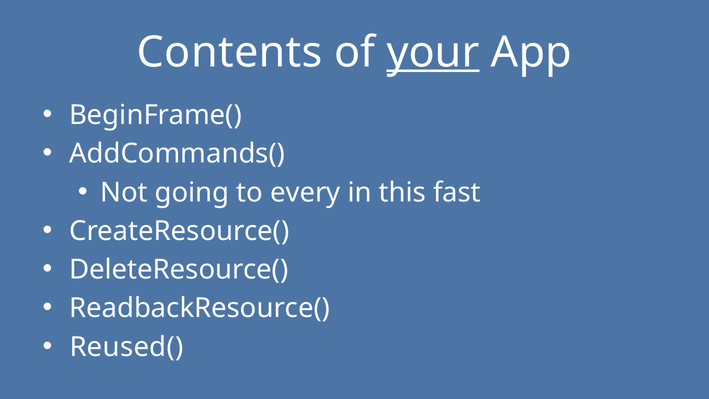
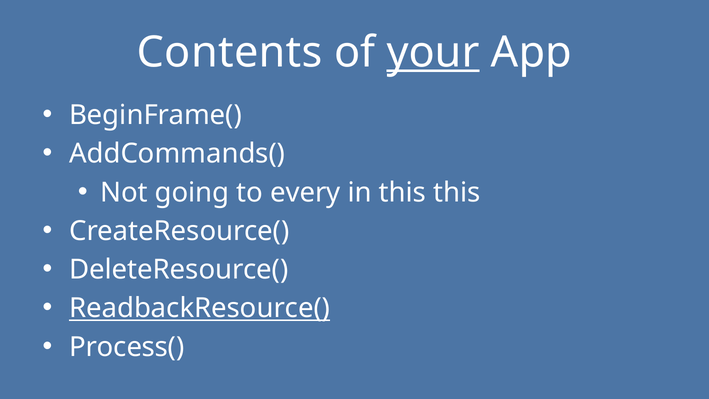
this fast: fast -> this (457, 192)
ReadbackResource( underline: none -> present (200, 308)
Reused(: Reused( -> Process( (127, 347)
